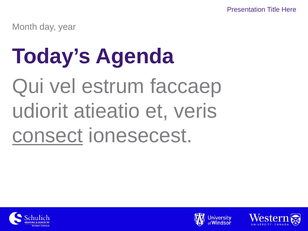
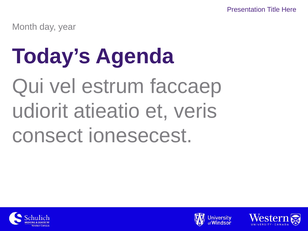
consect underline: present -> none (47, 136)
